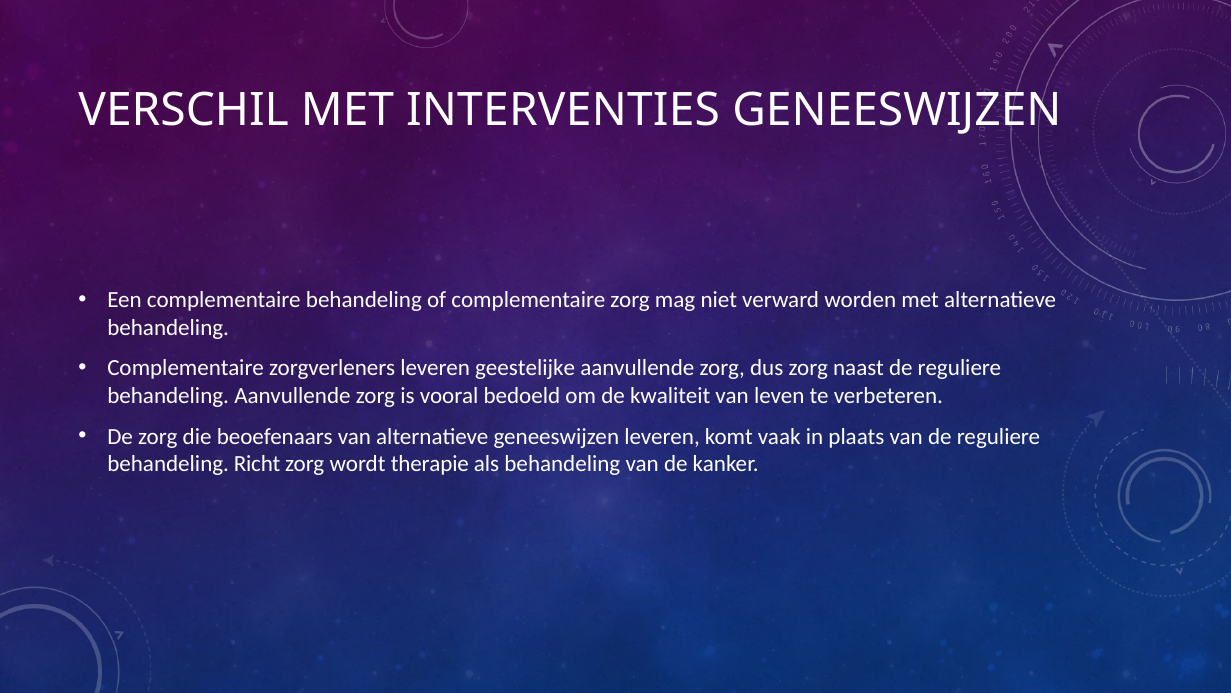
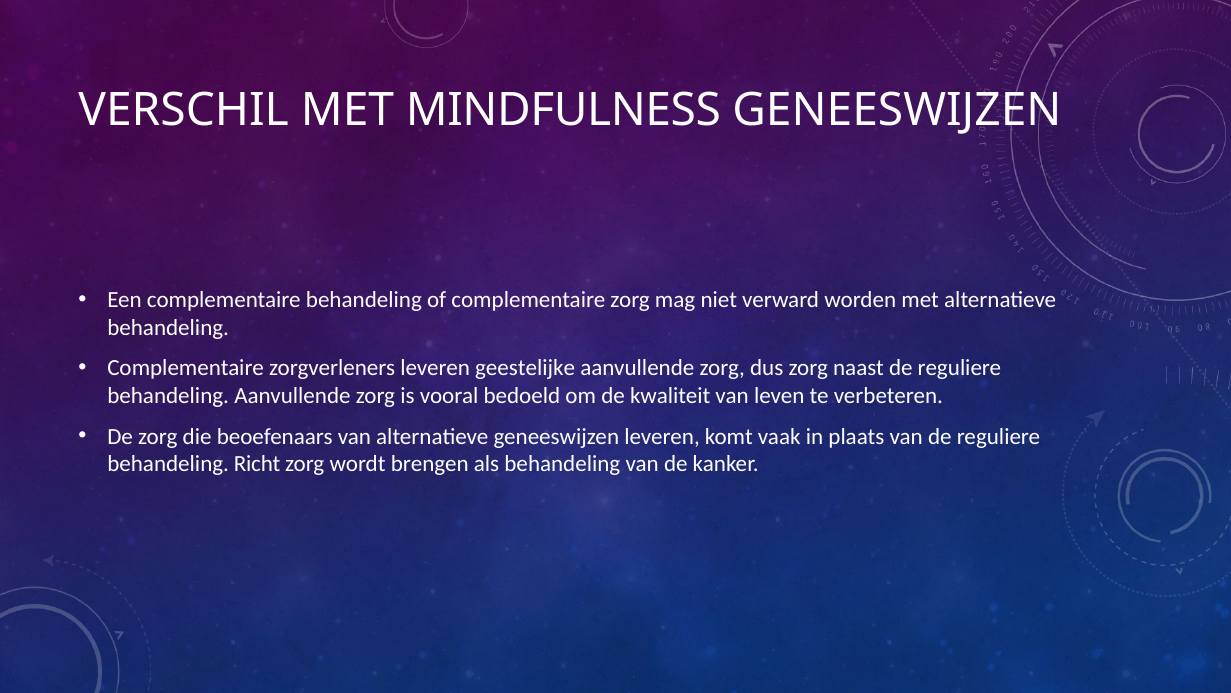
INTERVENTIES: INTERVENTIES -> MINDFULNESS (563, 111)
therapie: therapie -> brengen (430, 464)
